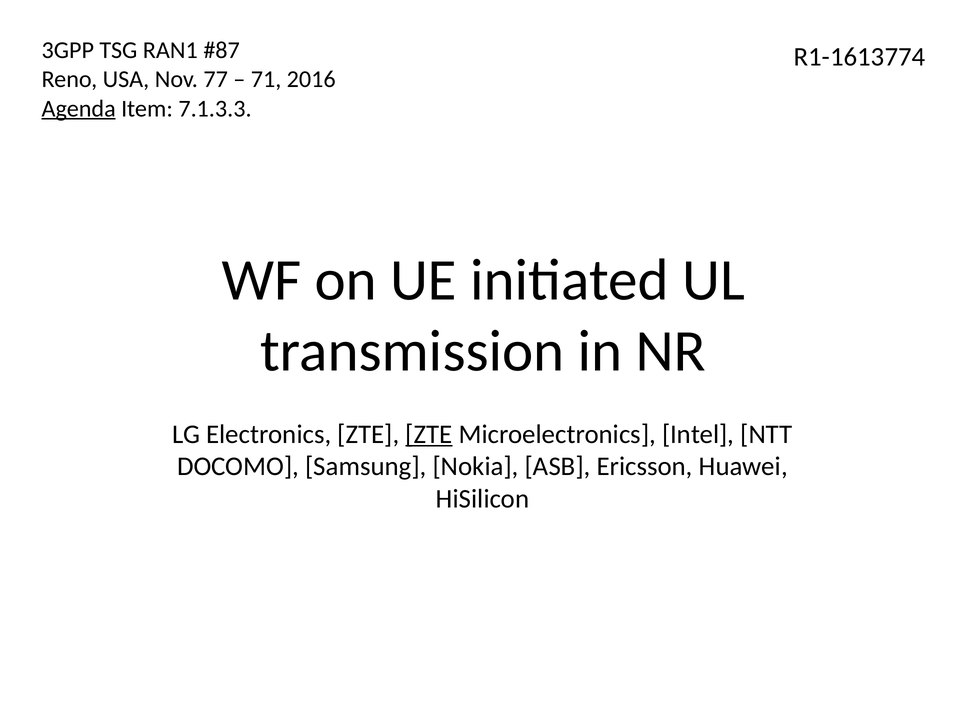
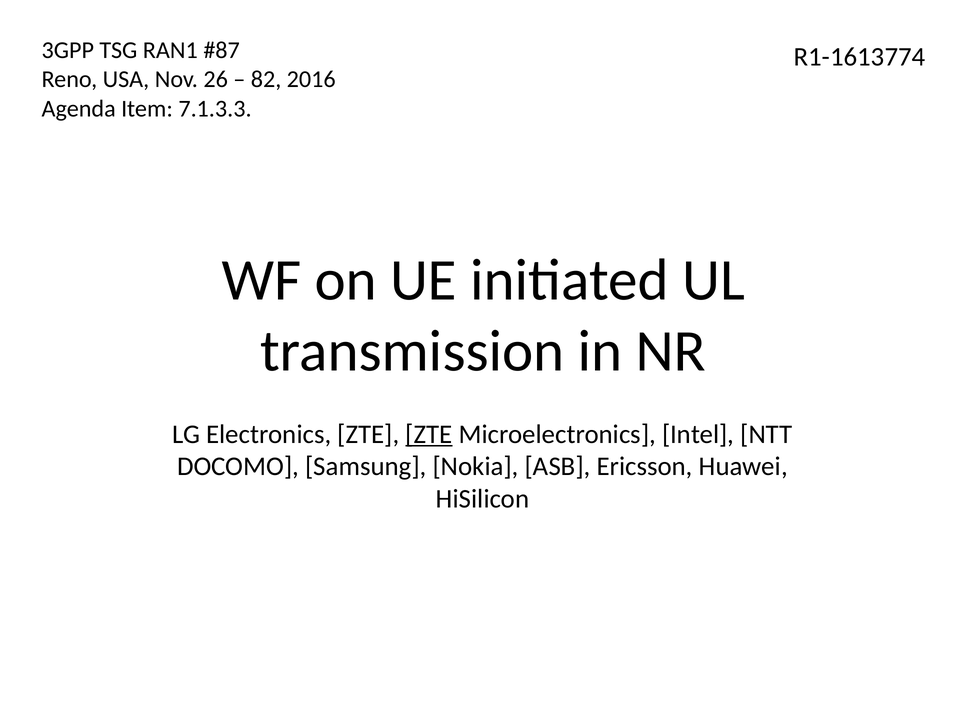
77: 77 -> 26 (216, 79)
71: 71 -> 82 (266, 79)
Agenda underline: present -> none (79, 108)
